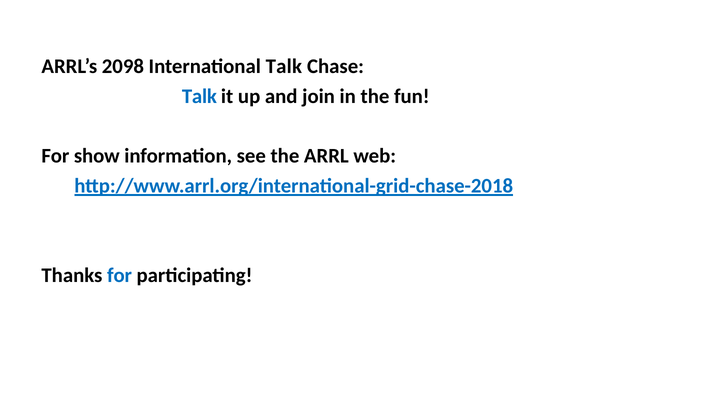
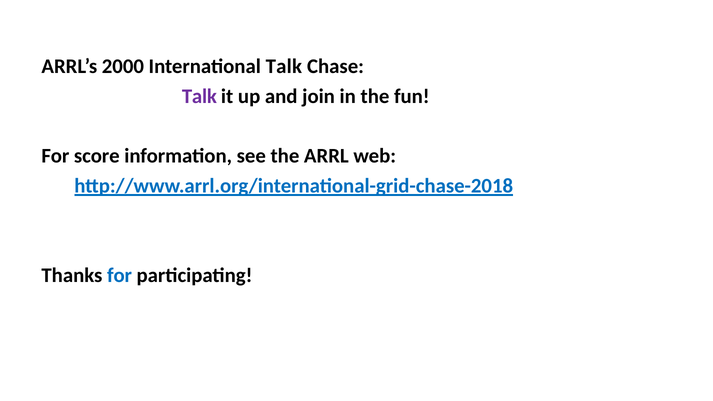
2098: 2098 -> 2000 (123, 67)
Talk colour: blue -> purple (199, 96)
show: show -> score (97, 156)
